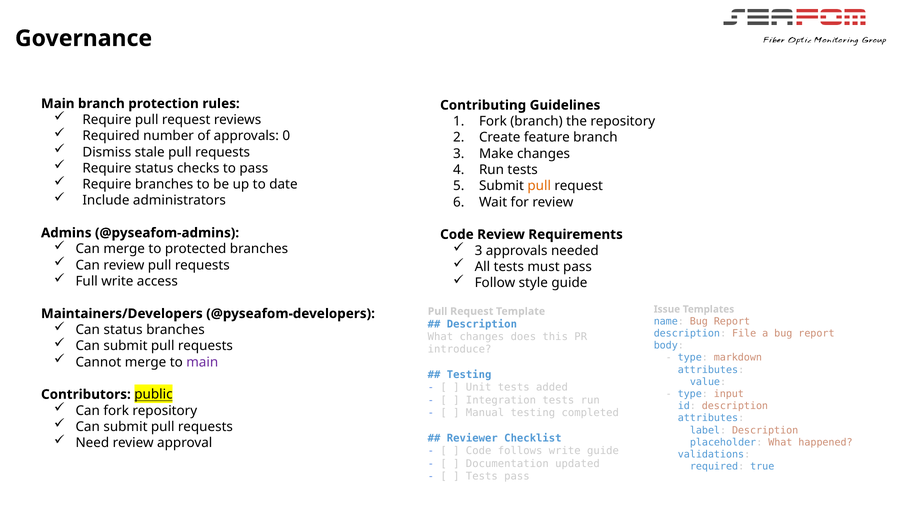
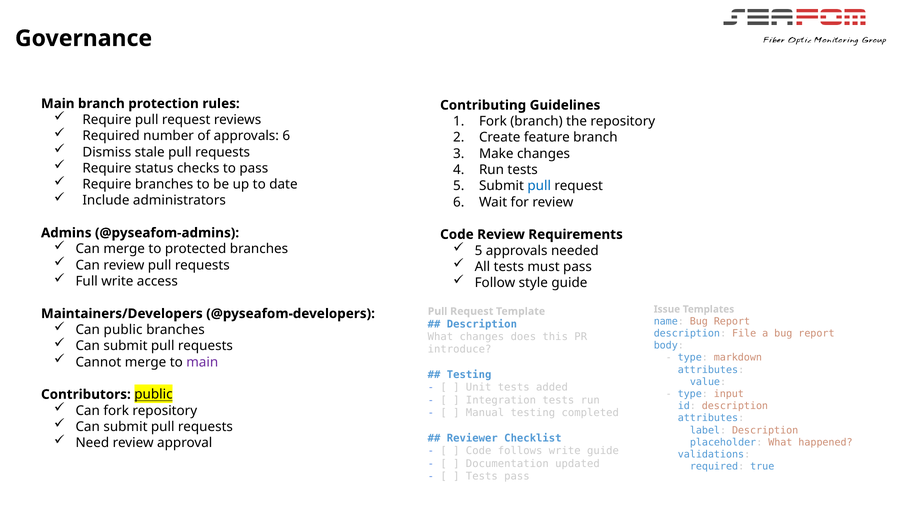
approvals 0: 0 -> 6 (286, 136)
pull colour: orange -> blue (539, 186)
3: 3 -> 5 (479, 250)
Can status: status -> public (123, 330)
